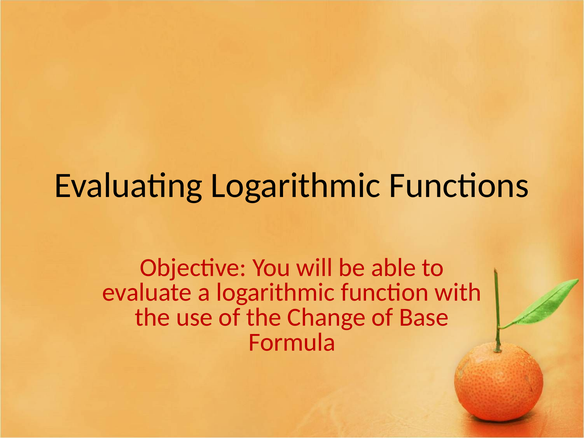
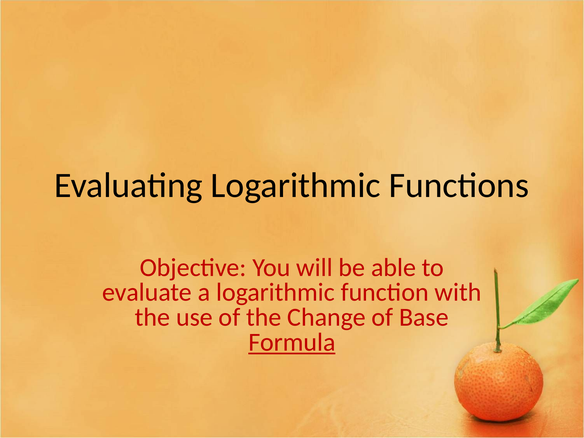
Formula underline: none -> present (292, 342)
